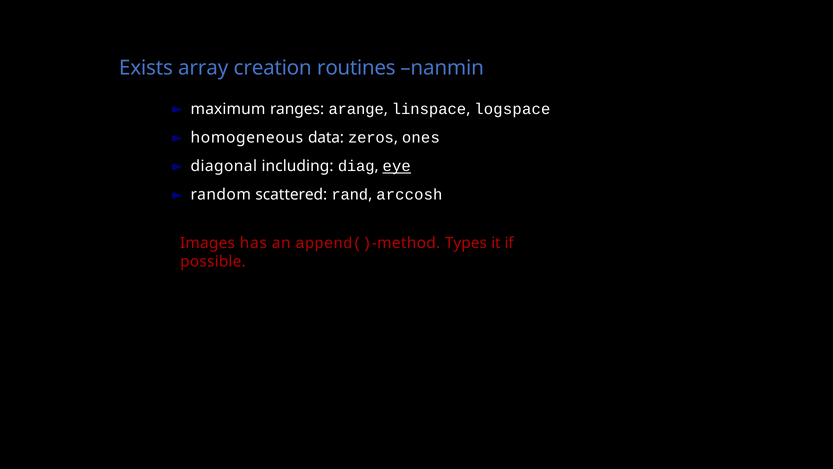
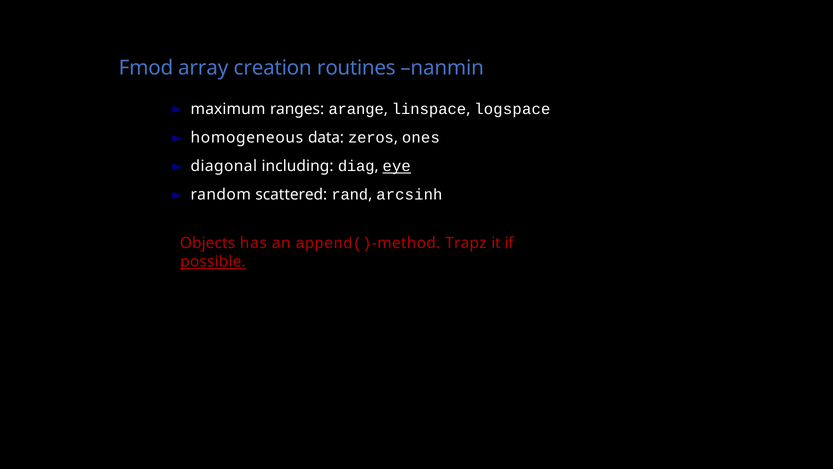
Exists: Exists -> Fmod (146, 68)
arccosh: arccosh -> arcsinh (409, 195)
Images: Images -> Objects (208, 243)
Types: Types -> Trapz (466, 243)
possible underline: none -> present (213, 262)
